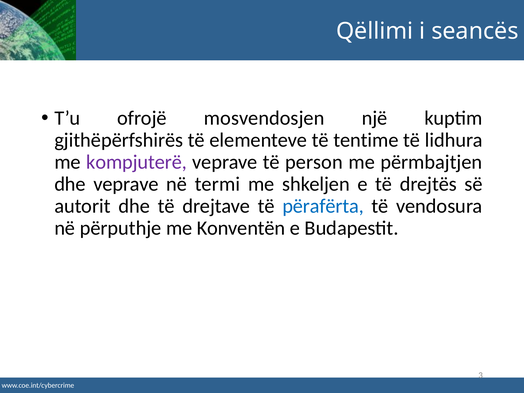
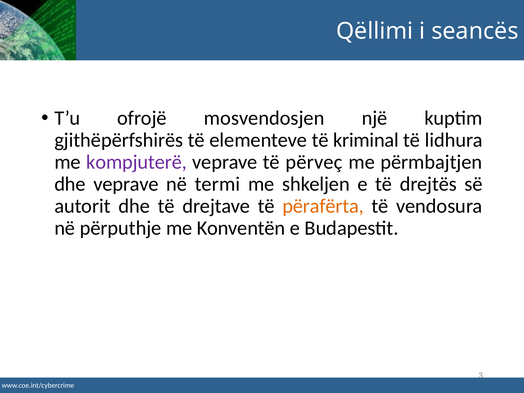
tentime: tentime -> kriminal (366, 140)
person: person -> përveç (314, 162)
përafërta colour: blue -> orange (323, 206)
